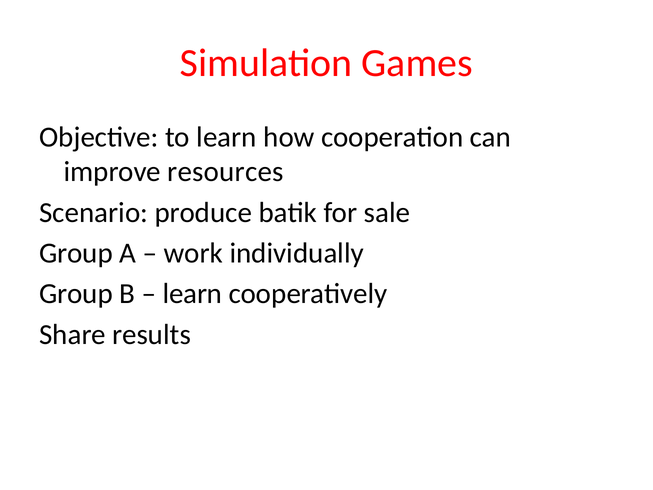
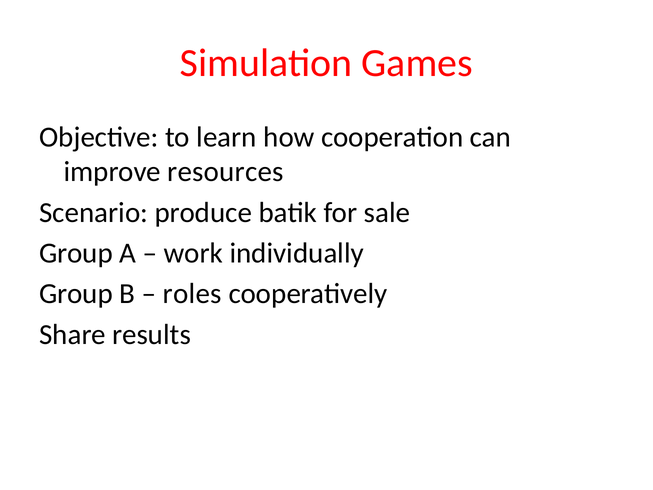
learn: learn -> roles (192, 294)
